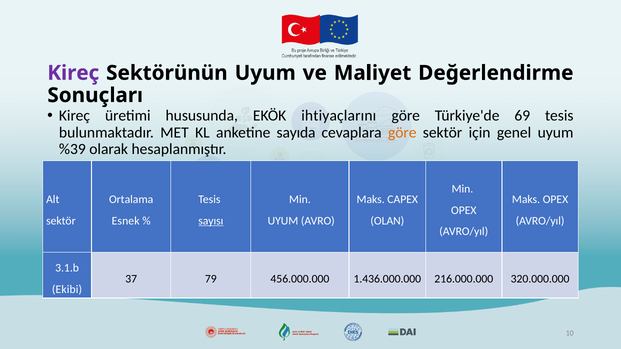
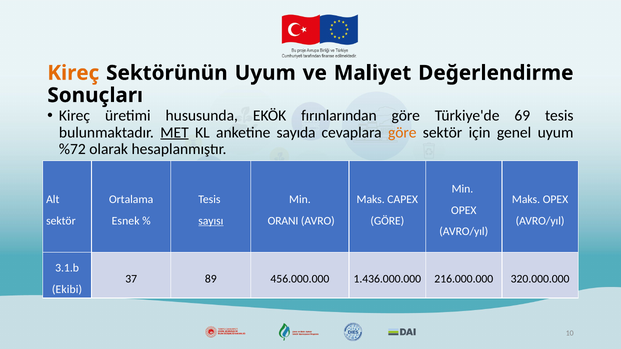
Kireç colour: purple -> orange (73, 73)
ihtiyaçlarını: ihtiyaçlarını -> fırınlarından (339, 116)
MET underline: none -> present (175, 133)
%39: %39 -> %72 (72, 149)
UYUM: UYUM -> ORANI (283, 221)
OLAN: OLAN -> GÖRE (387, 221)
79: 79 -> 89 (211, 279)
